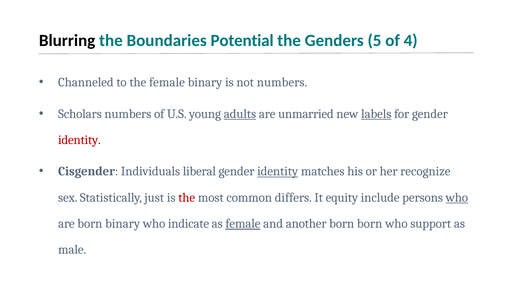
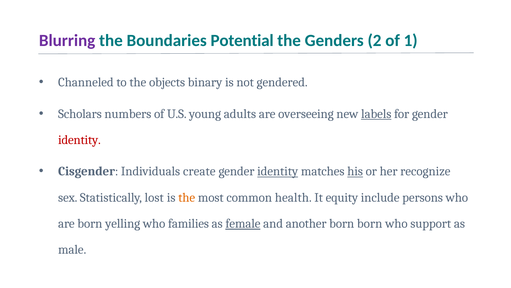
Blurring colour: black -> purple (67, 41)
5: 5 -> 2 (374, 41)
4: 4 -> 1 (411, 41)
the female: female -> objects (167, 82)
not numbers: numbers -> gendered (282, 82)
adults underline: present -> none (240, 114)
unmarried: unmarried -> overseeing (306, 114)
liberal: liberal -> create (199, 171)
his underline: none -> present (355, 171)
just: just -> lost (154, 197)
the colour: red -> orange (187, 197)
differs: differs -> health (293, 197)
who underline: present -> none (457, 197)
born binary: binary -> yelling (123, 223)
indicate: indicate -> families (188, 223)
